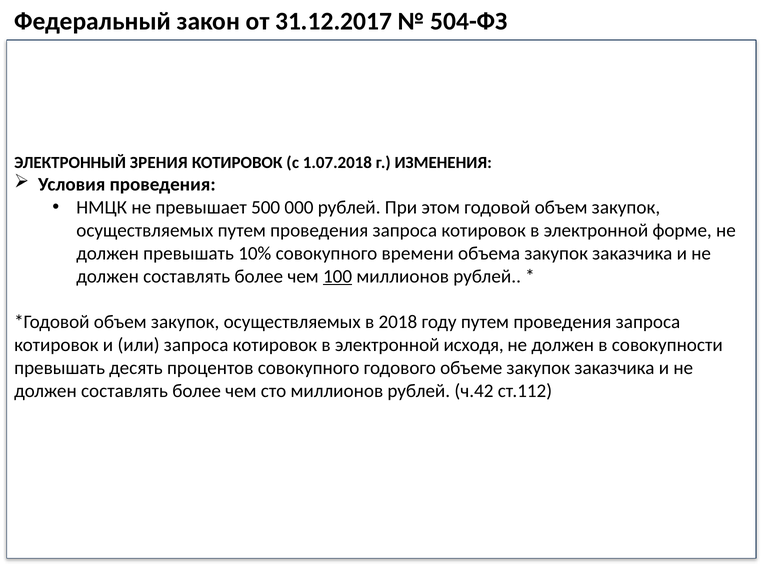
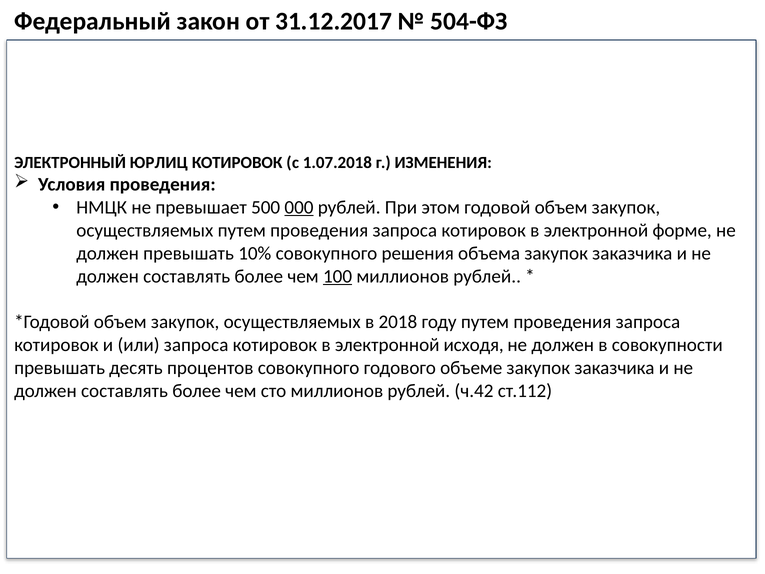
ЗРЕНИЯ: ЗРЕНИЯ -> ЮРЛИЦ (159, 162)
000 underline: none -> present (299, 207)
времени: времени -> решения (418, 253)
